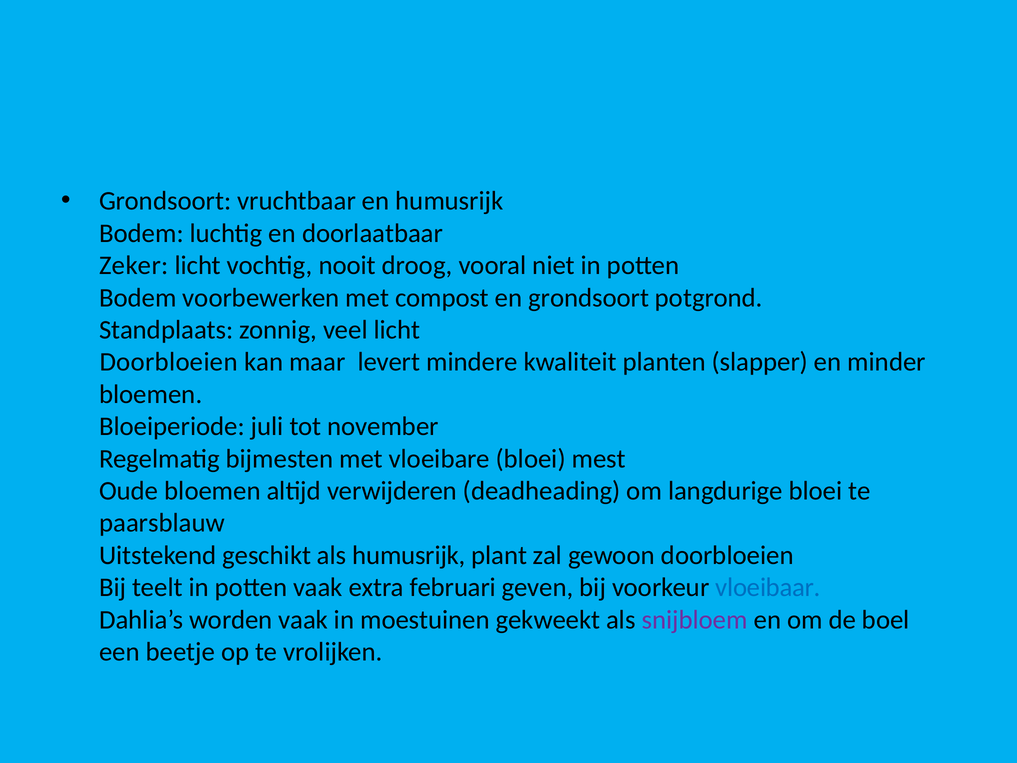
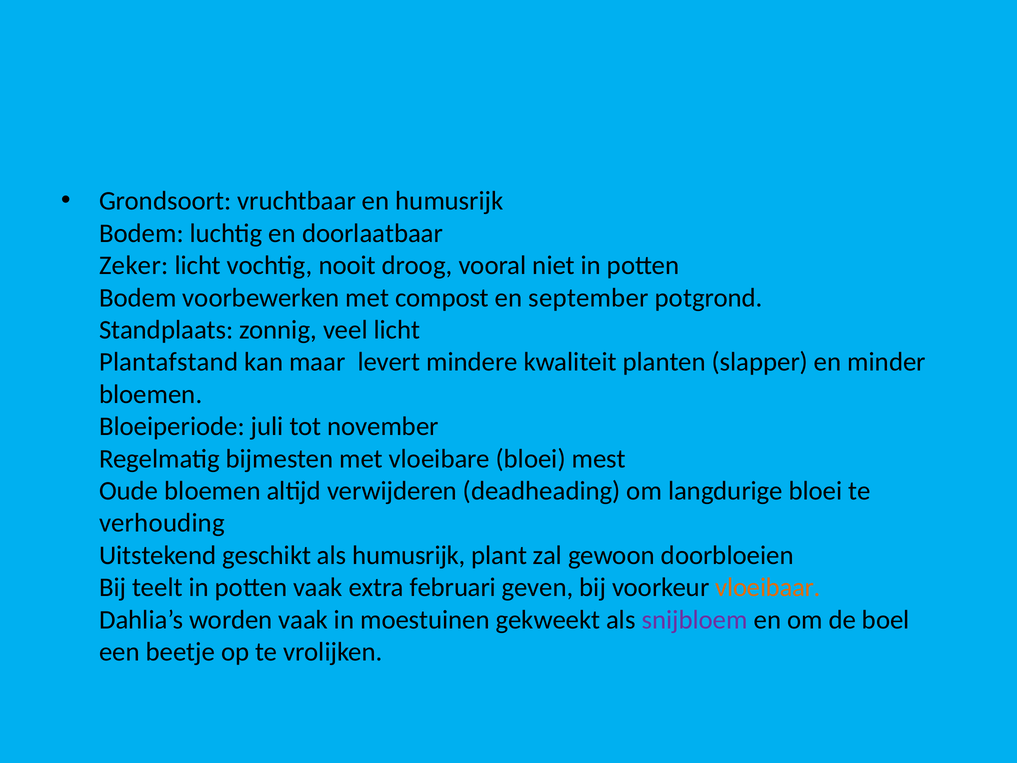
en grondsoort: grondsoort -> september (589, 298)
Doorbloeien: Doorbloeien -> Plantafstand (169, 362)
paarsblauw: paarsblauw -> verhouding (162, 523)
vloeibaar colour: blue -> orange (768, 587)
